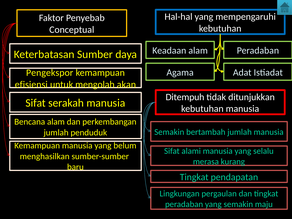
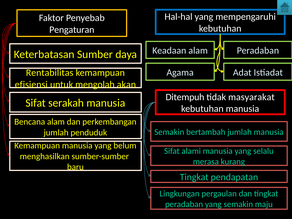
Conceptual: Conceptual -> Pengaturan (72, 30)
Pengekspor: Pengekspor -> Rentabilitas (50, 73)
ditunjukkan: ditunjukkan -> masyarakat (251, 97)
